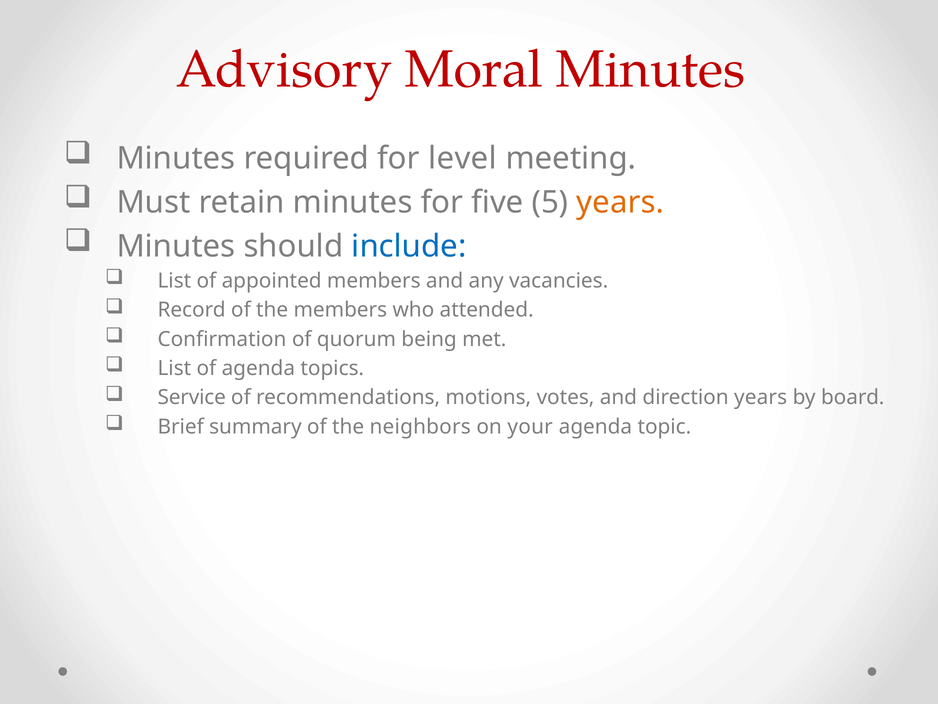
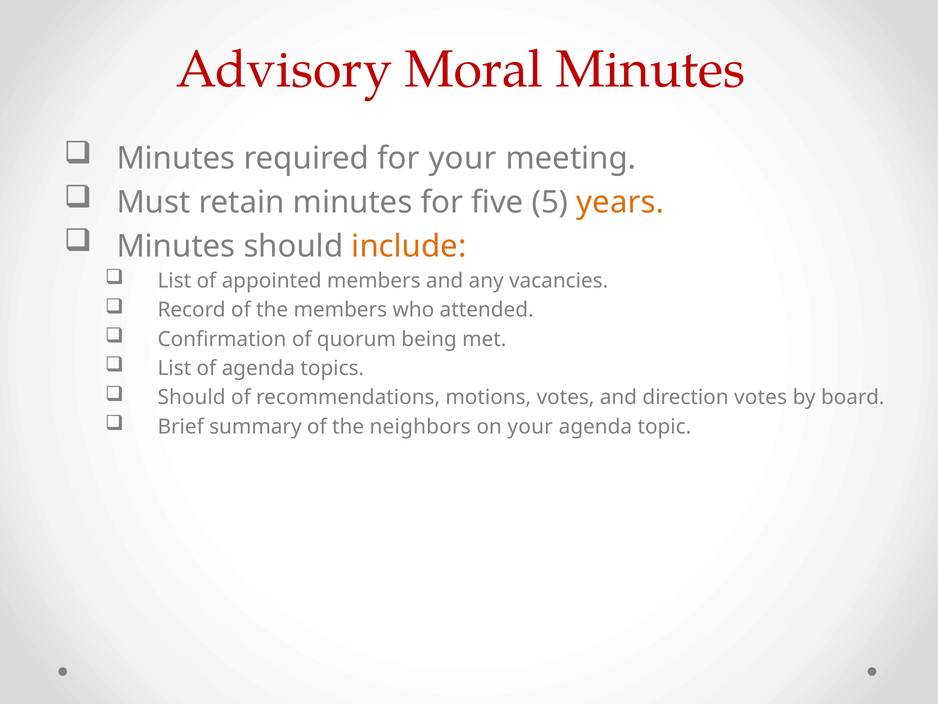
for level: level -> your (463, 159)
include colour: blue -> orange (409, 246)
Service: Service -> Should (192, 397)
direction years: years -> votes (761, 397)
